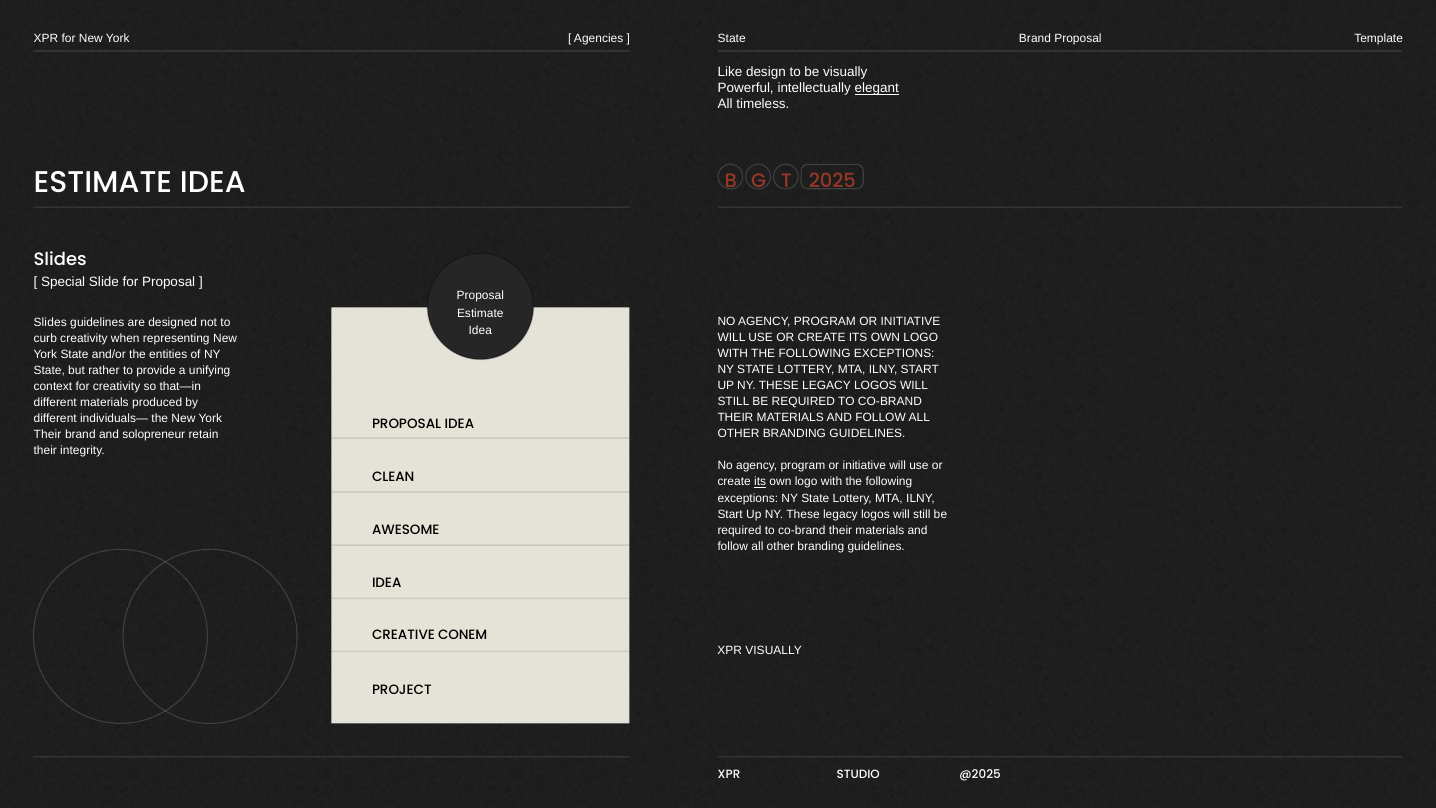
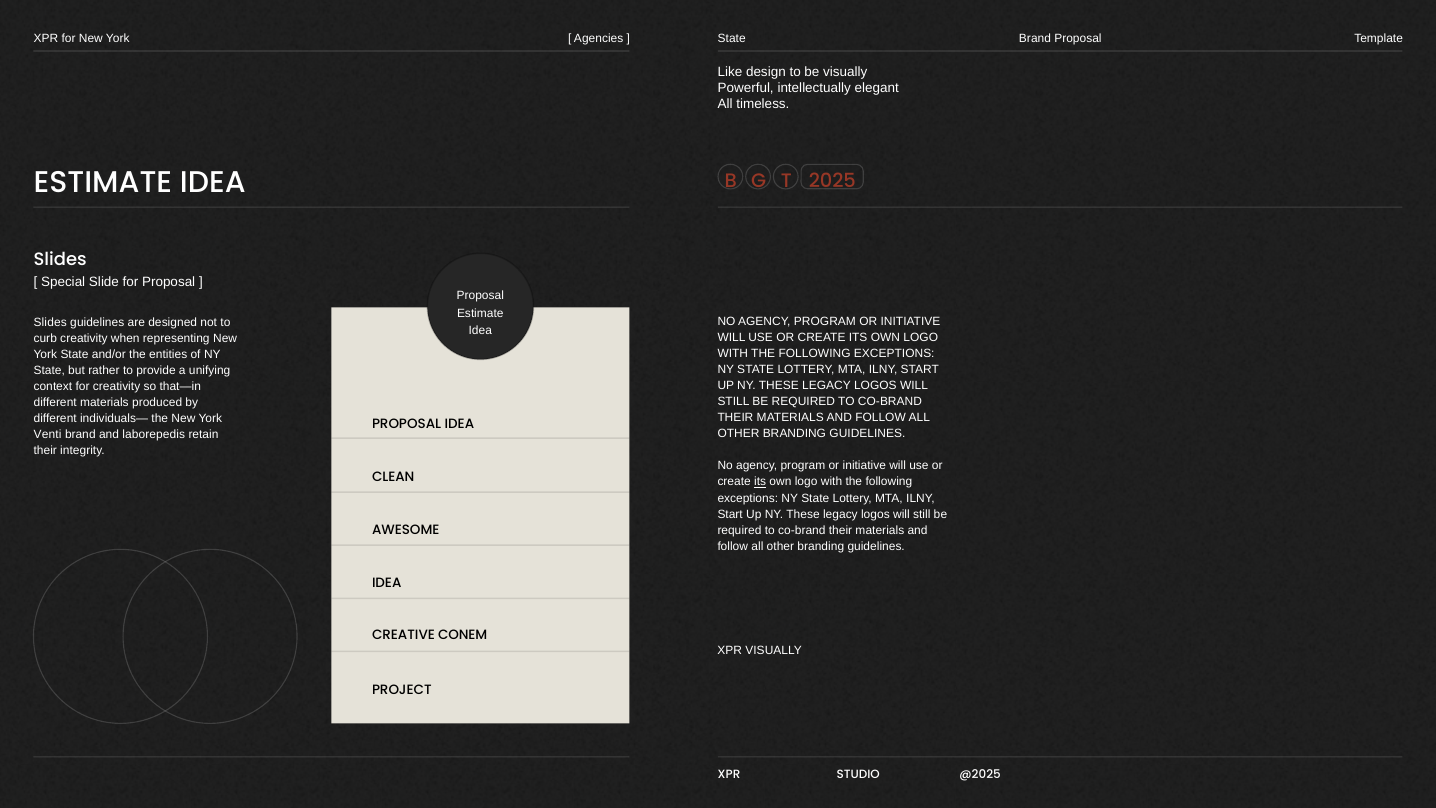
elegant underline: present -> none (877, 88)
Their: Their -> Venti (48, 434)
solopreneur: solopreneur -> laborepedis (154, 434)
